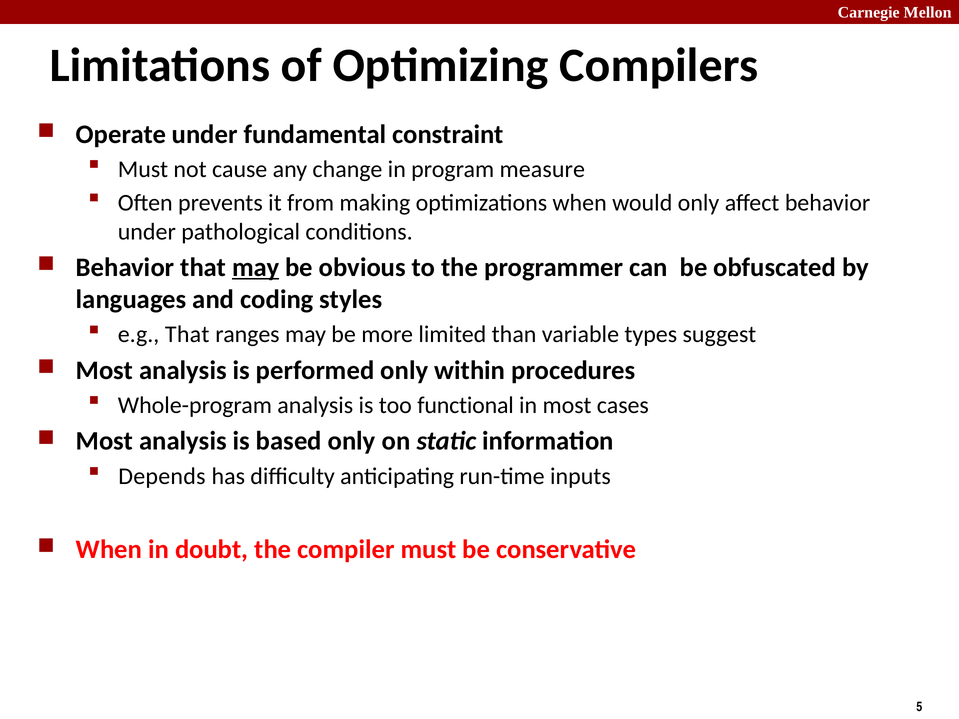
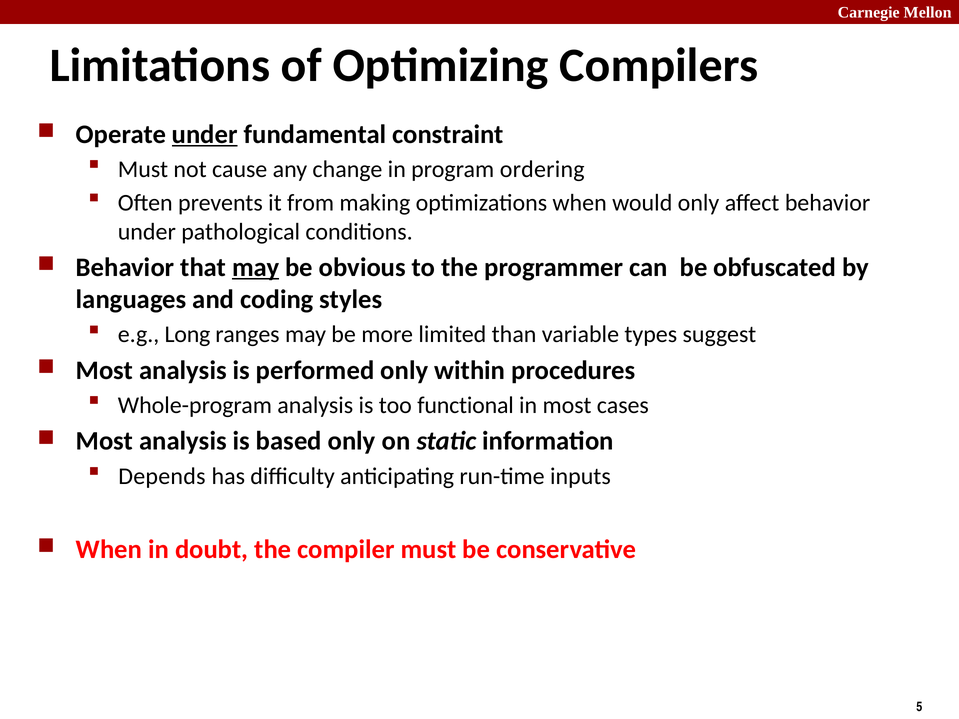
under underline: none -> present (205, 134)
measure: measure -> ordering (542, 169)
e.g That: That -> Long (187, 335)
